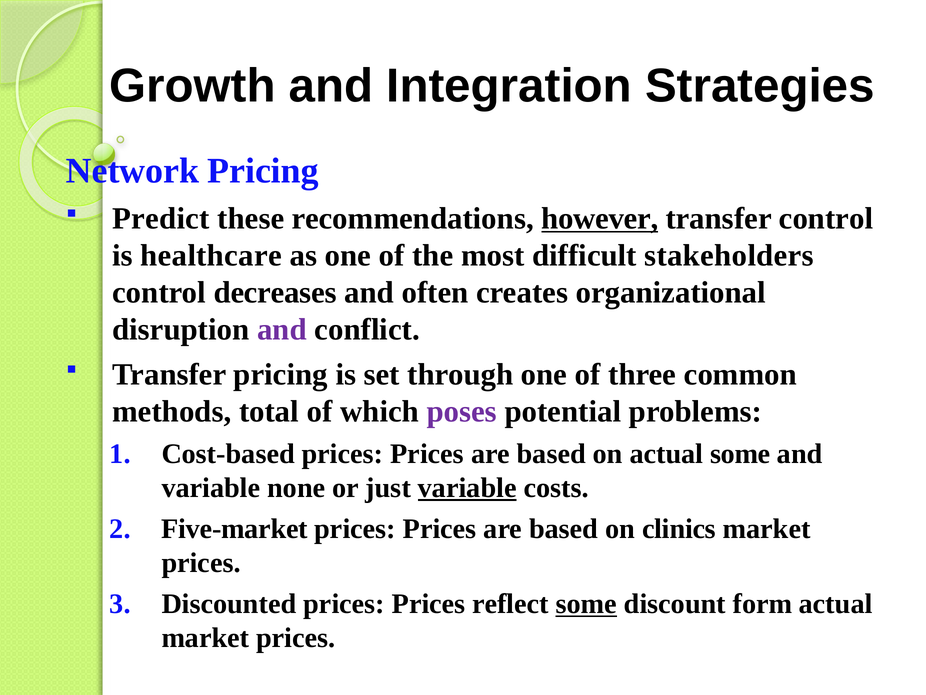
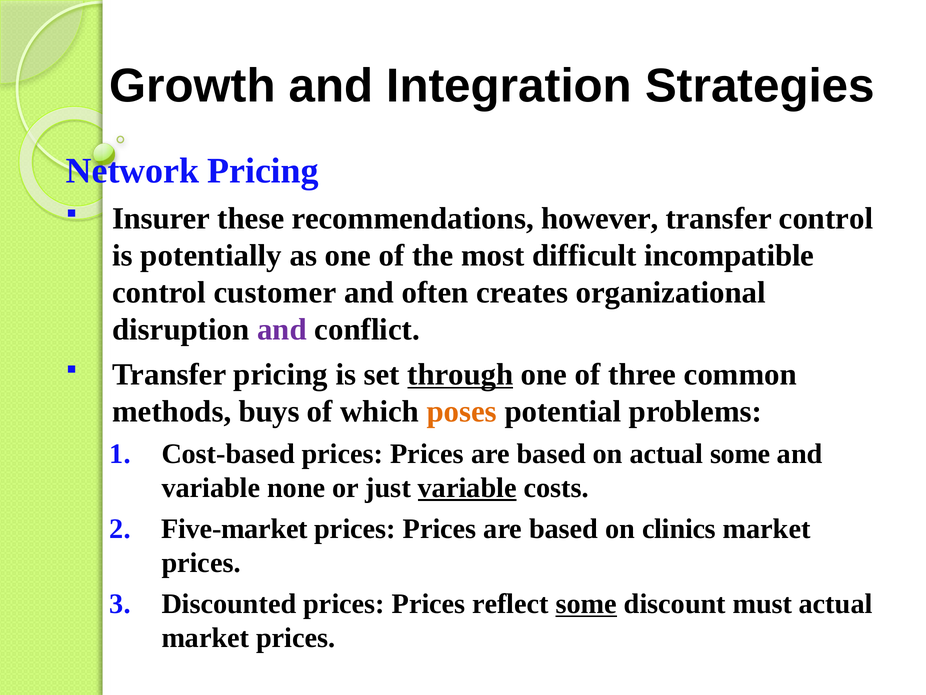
Predict: Predict -> Insurer (161, 218)
however underline: present -> none (600, 218)
healthcare: healthcare -> potentially (211, 255)
stakeholders: stakeholders -> incompatible (729, 255)
decreases: decreases -> customer (275, 292)
through underline: none -> present (460, 374)
total: total -> buys (269, 411)
poses colour: purple -> orange (462, 411)
form: form -> must (762, 604)
